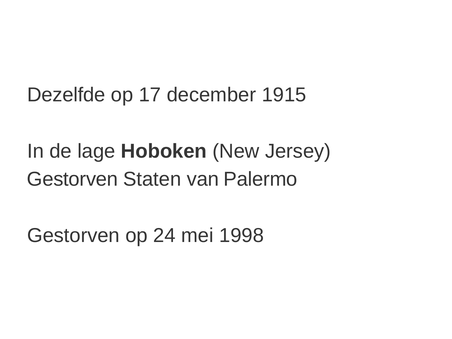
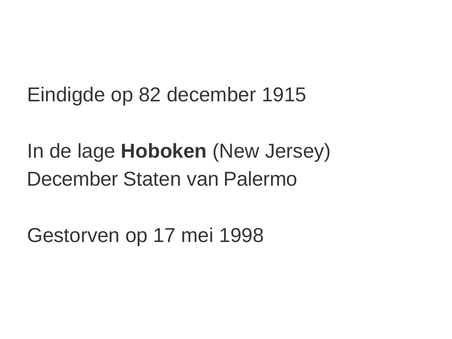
Dezelfde: Dezelfde -> Eindigde (66, 95)
17: 17 -> 82 (150, 95)
Gestorven: Gestorven -> December (72, 179)
24: 24 -> 17 (164, 235)
